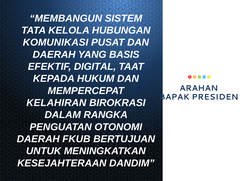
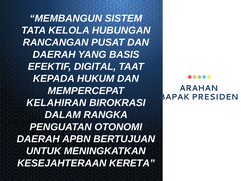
KOMUNIKASI: KOMUNIKASI -> RANCANGAN (56, 42)
FKUB: FKUB -> APBN (76, 139)
DANDIM: DANDIM -> KERETA (132, 163)
